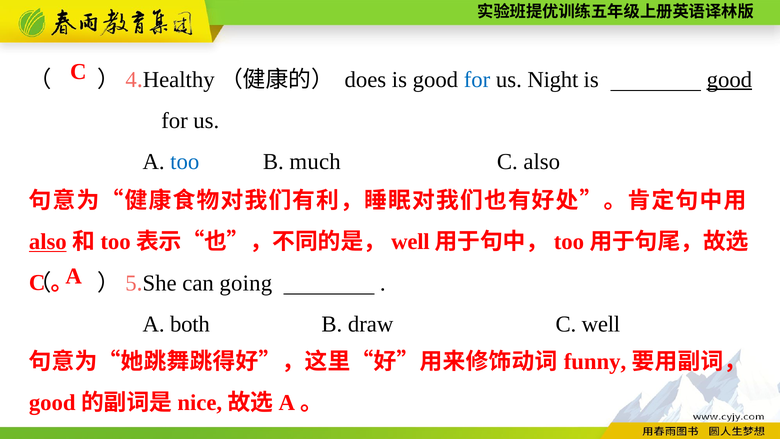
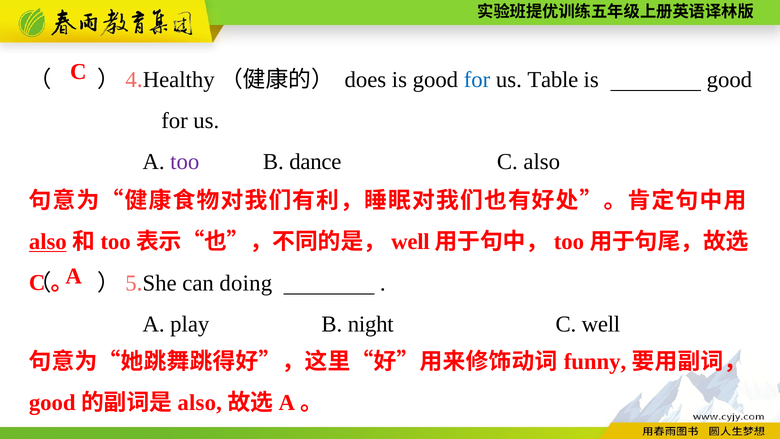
Night: Night -> Table (553, 80)
good underline: present -> none (729, 80)
too colour: blue -> purple (185, 162)
much: much -> dance (315, 162)
going: going -> doing (246, 283)
both: both -> play (190, 324)
draw: draw -> night (371, 324)
nice: nice -> also (200, 403)
